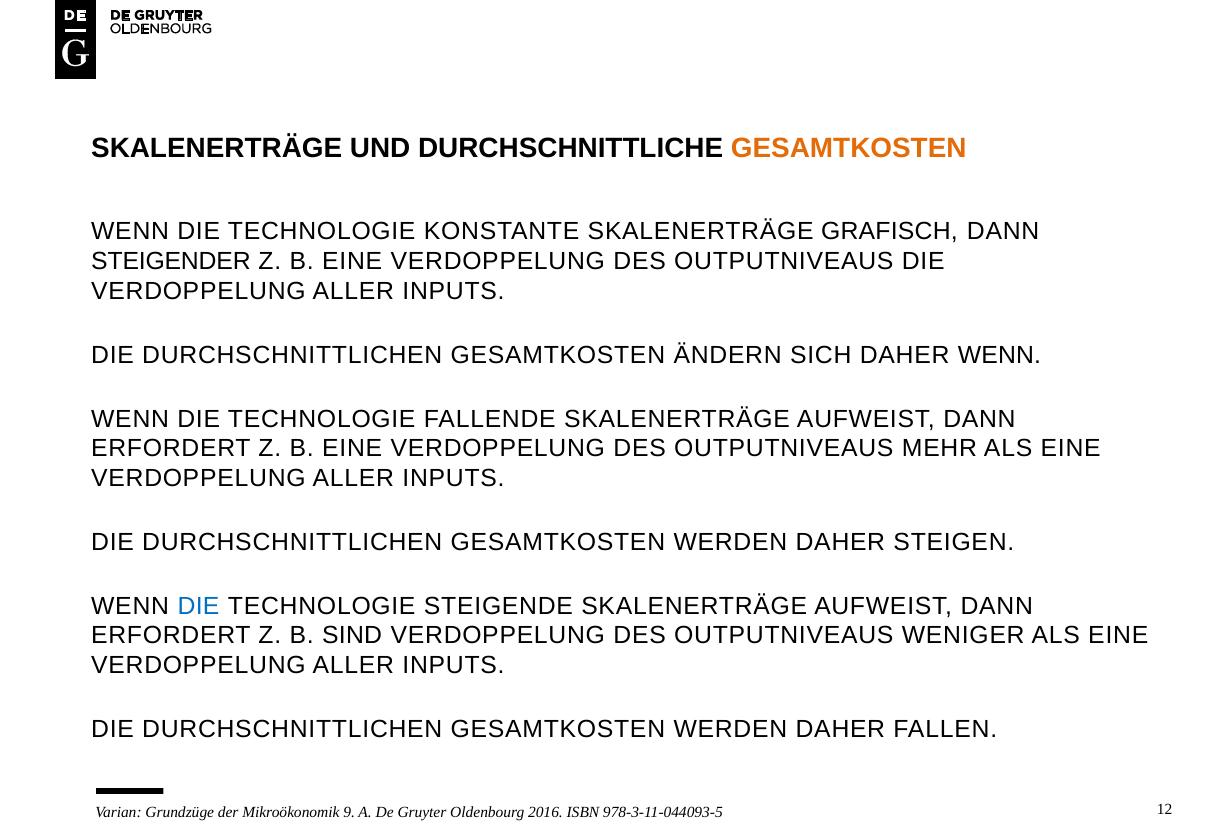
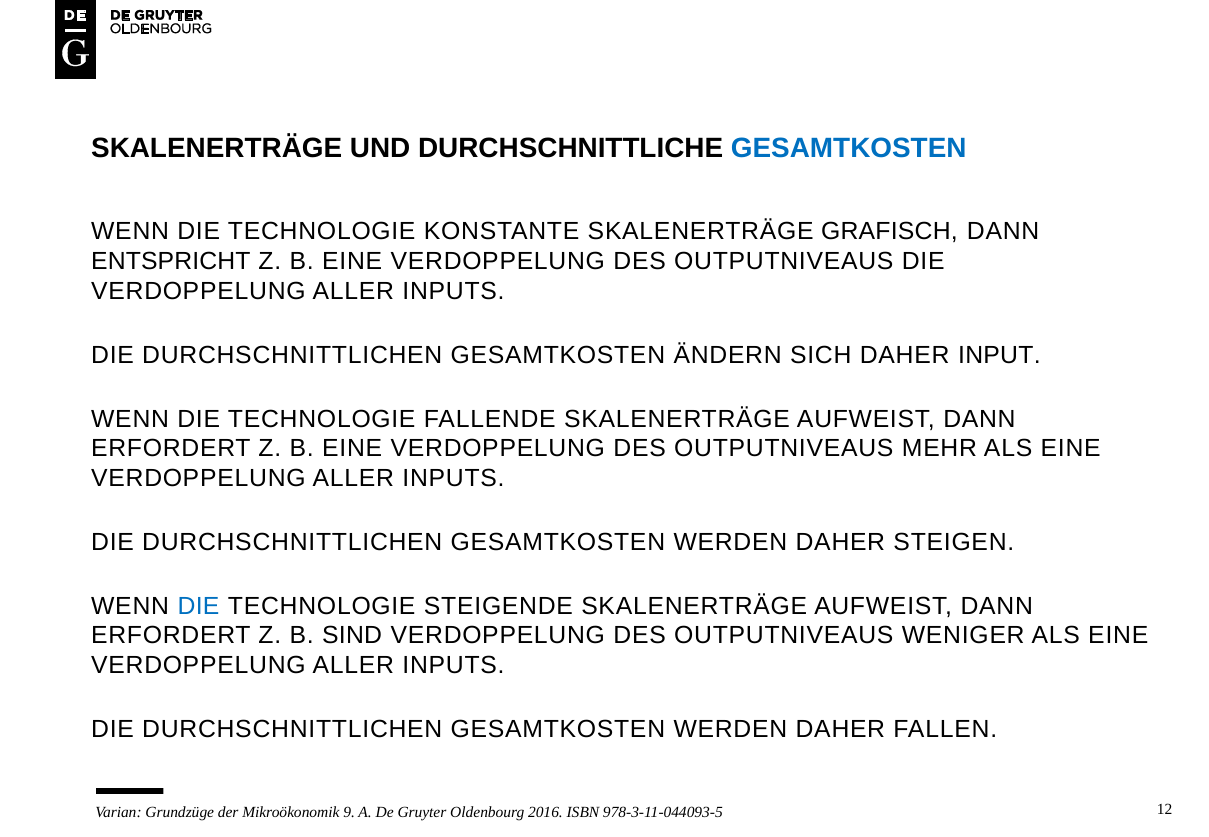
GESAMTKOSTEN colour: orange -> blue (849, 148)
STEIGENDER: STEIGENDER -> ENTSPRICHT (171, 261)
DAHER WENN: WENN -> INPUT (999, 355)
